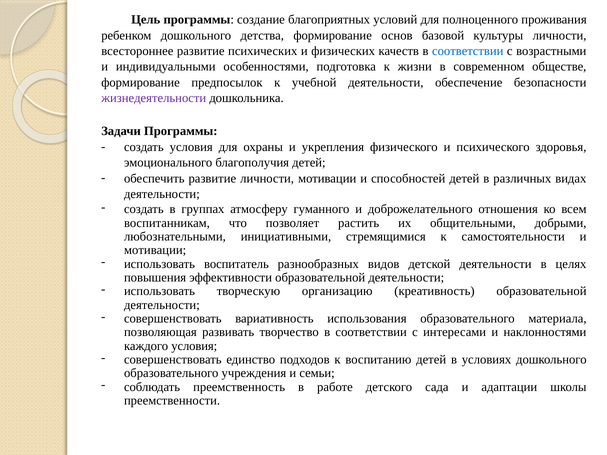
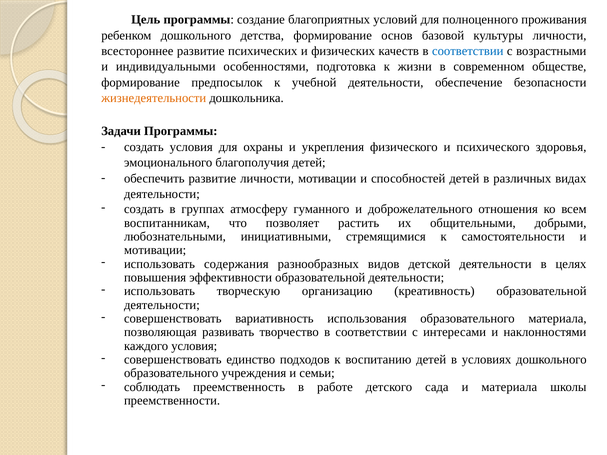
жизнедеятельности colour: purple -> orange (154, 98)
воспитатель: воспитатель -> содержания (236, 264)
и адаптации: адаптации -> материала (509, 387)
